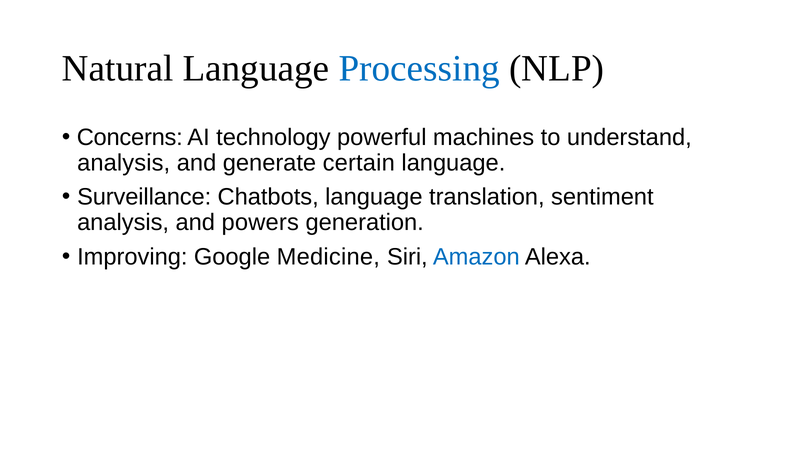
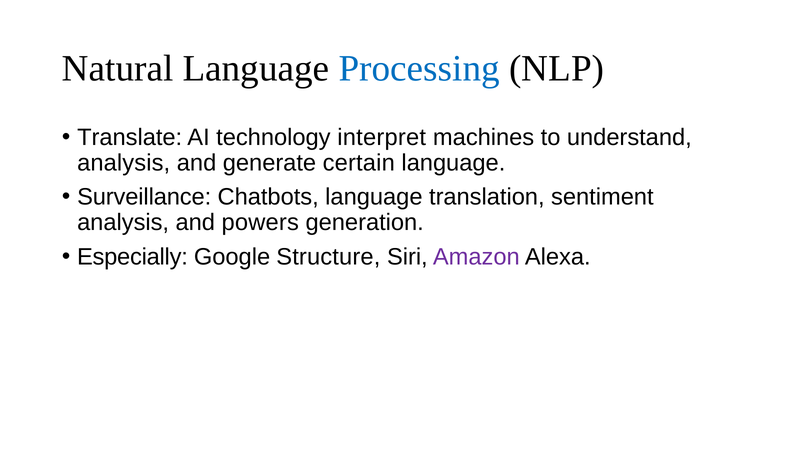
Concerns: Concerns -> Translate (130, 137)
powerful: powerful -> interpret (382, 137)
Improving: Improving -> Especially (132, 257)
Medicine: Medicine -> Structure (328, 257)
Amazon colour: blue -> purple (476, 257)
